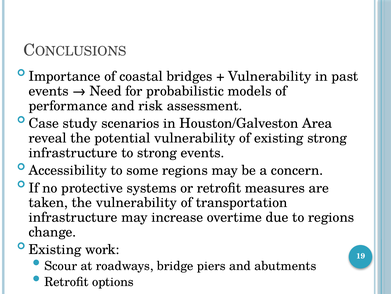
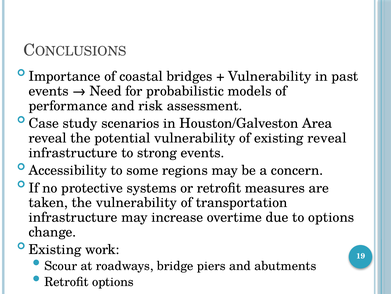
existing strong: strong -> reveal (327, 138)
to regions: regions -> options (331, 217)
